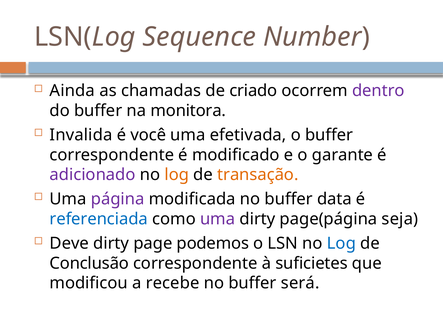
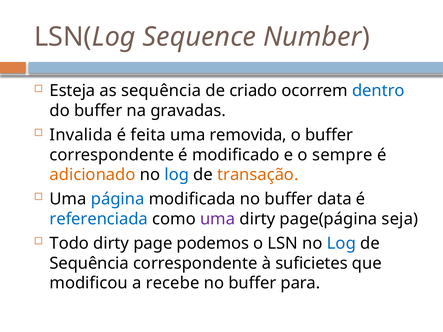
Ainda: Ainda -> Esteja (72, 91)
as chamadas: chamadas -> sequência (161, 91)
dentro colour: purple -> blue (378, 91)
monitora: monitora -> gravadas (188, 111)
você: você -> feita (148, 135)
efetivada: efetivada -> removida (248, 135)
garante: garante -> sempre (342, 155)
adicionado colour: purple -> orange (93, 175)
log colour: orange -> blue (177, 175)
página colour: purple -> blue (118, 199)
Deve: Deve -> Todo (69, 243)
Conclusão: Conclusão -> Sequência (89, 263)
será: será -> para (300, 283)
